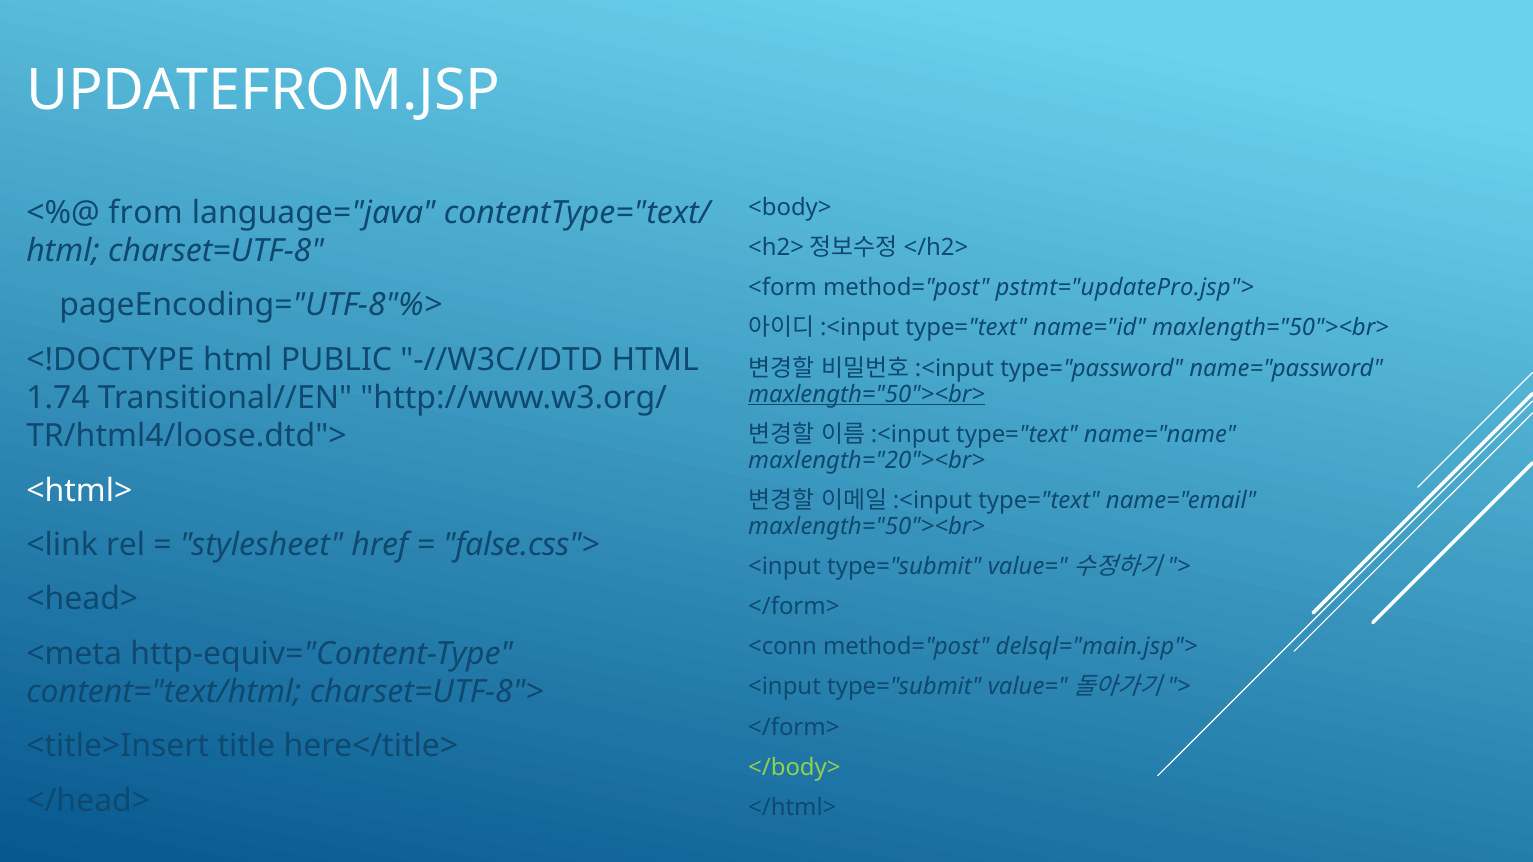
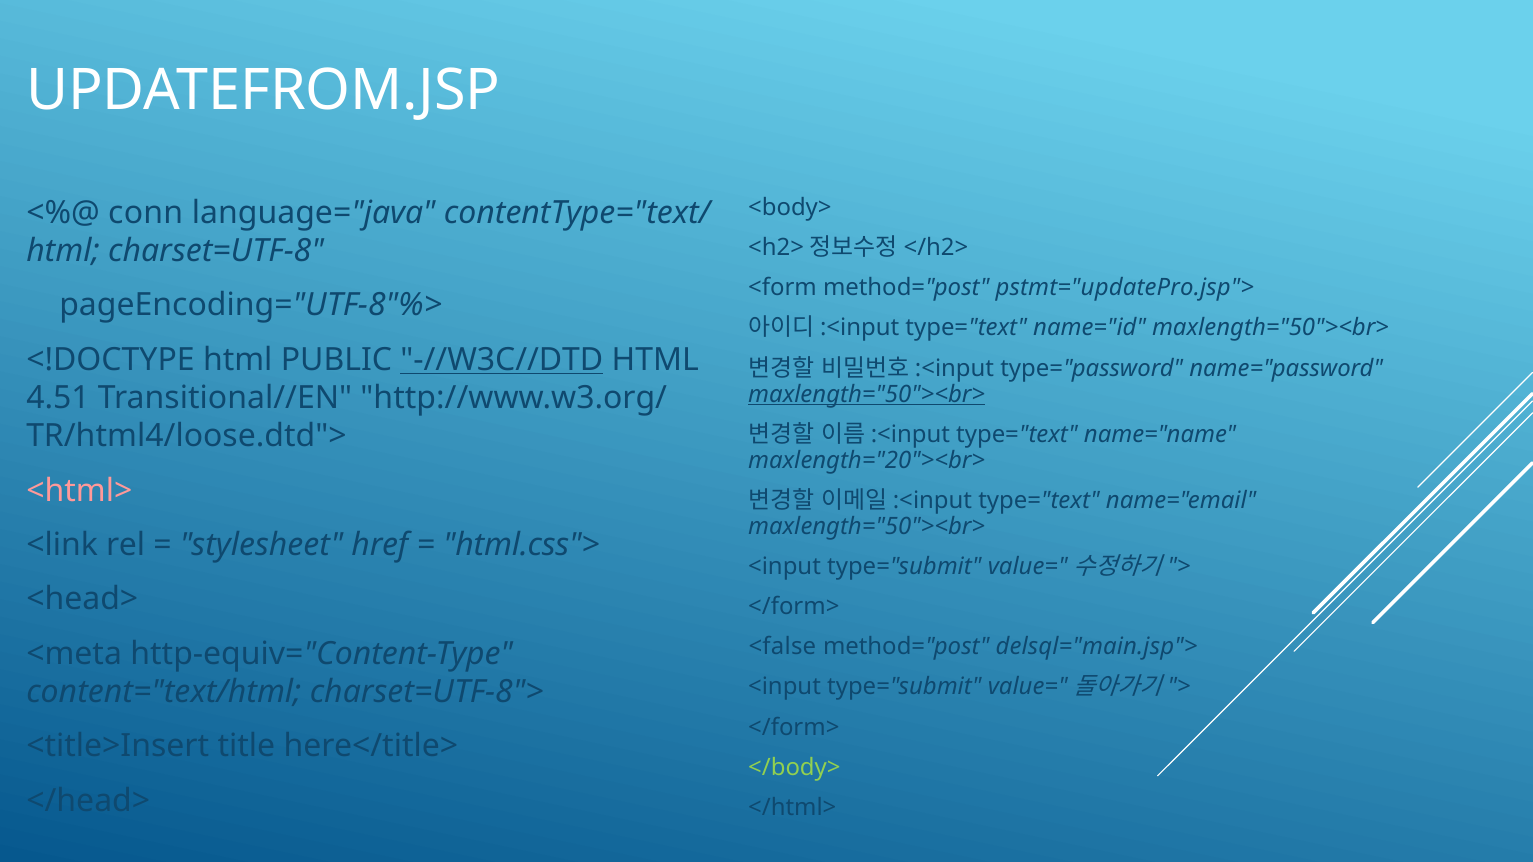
from: from -> conn (146, 213)
-//W3C//DTD underline: none -> present (502, 360)
1.74: 1.74 -> 4.51 (58, 398)
<html> colour: white -> pink (79, 491)
false.css">: false.css"> -> html.css"> (521, 545)
<conn: <conn -> <false (782, 647)
